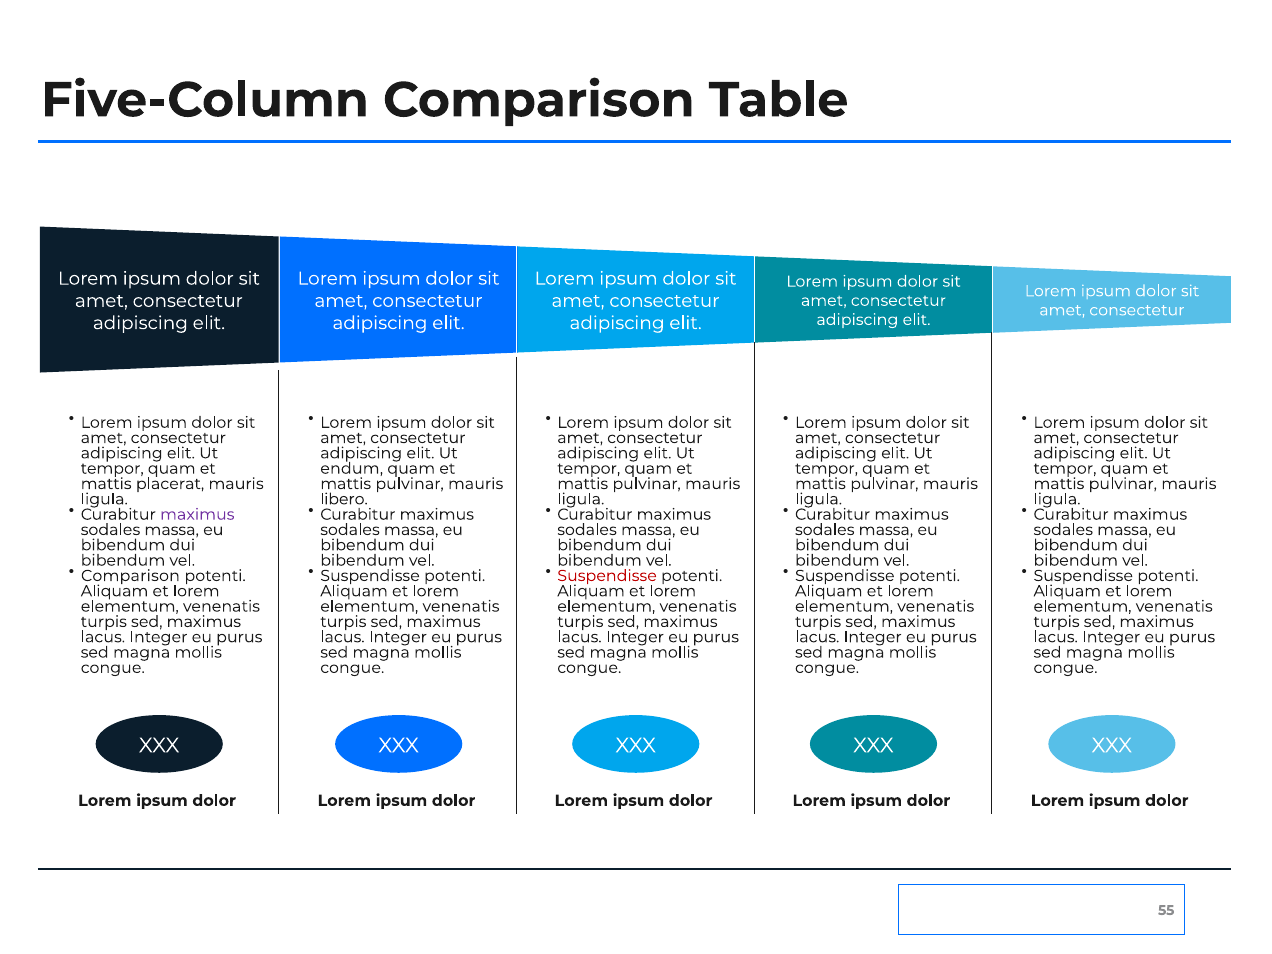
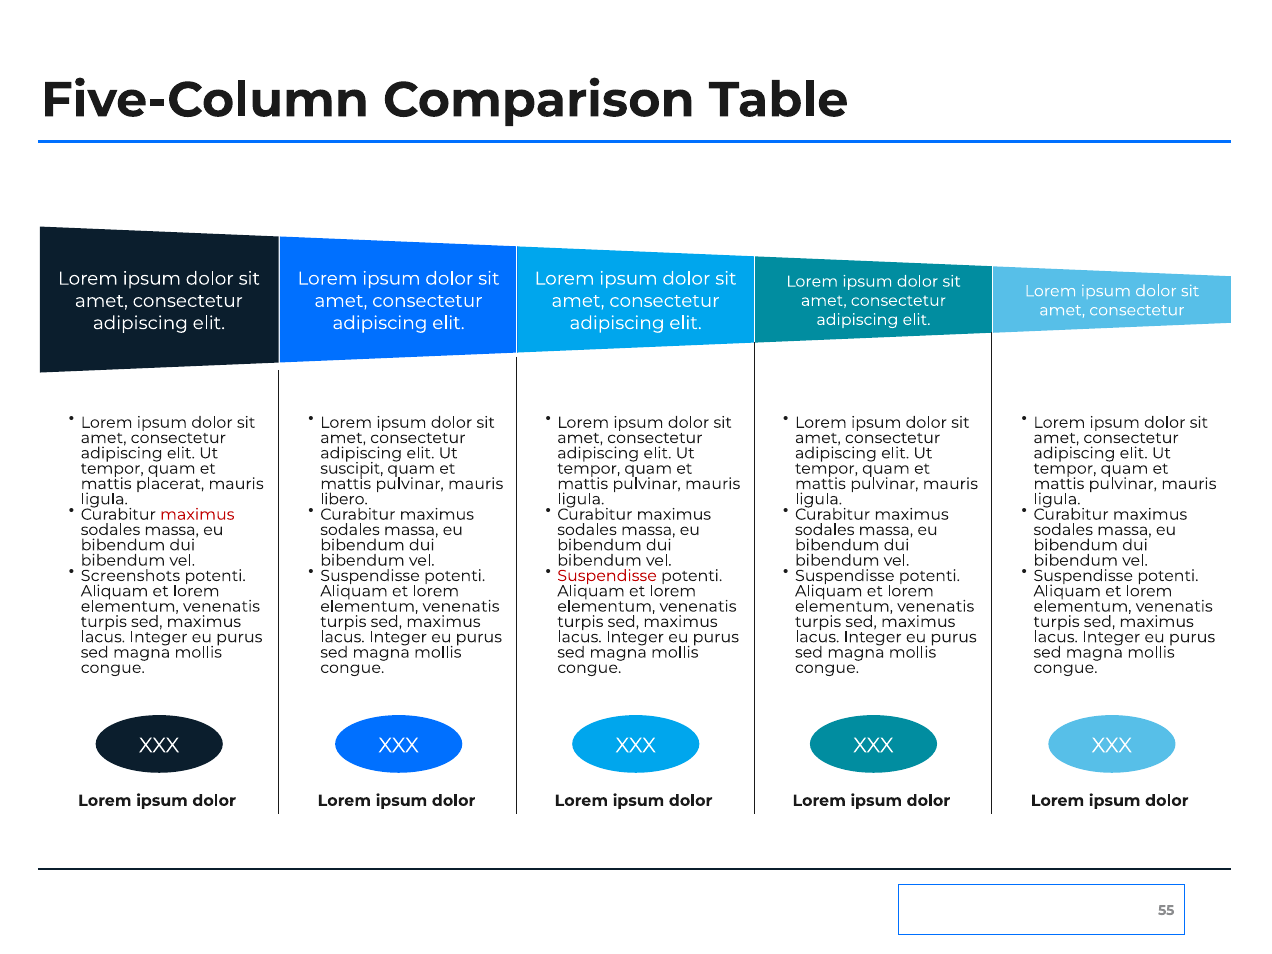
endum: endum -> suscipit (352, 468)
maximus colour: purple -> red (197, 514)
Comparison: Comparison -> Screenshots (130, 576)
